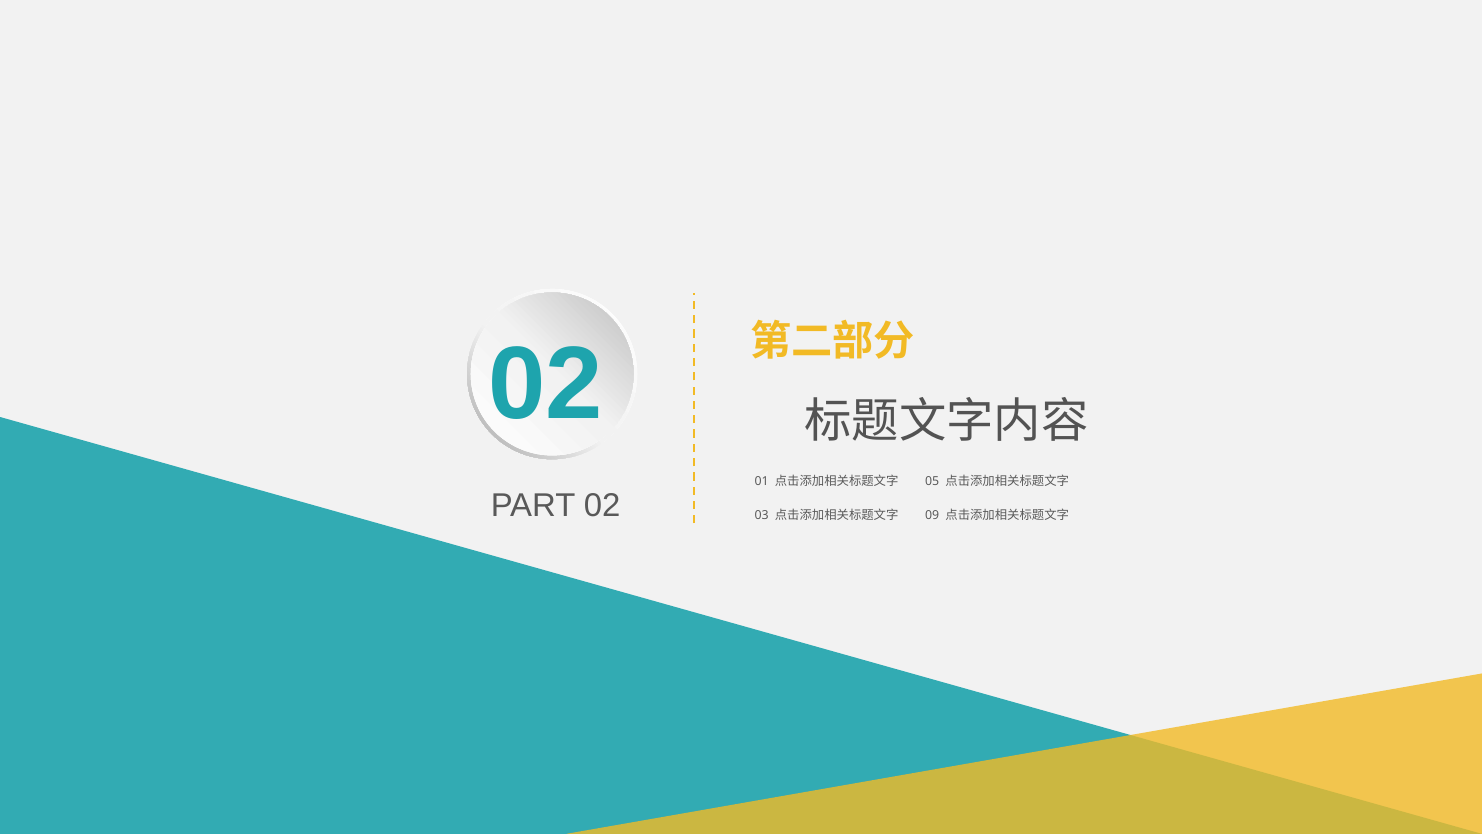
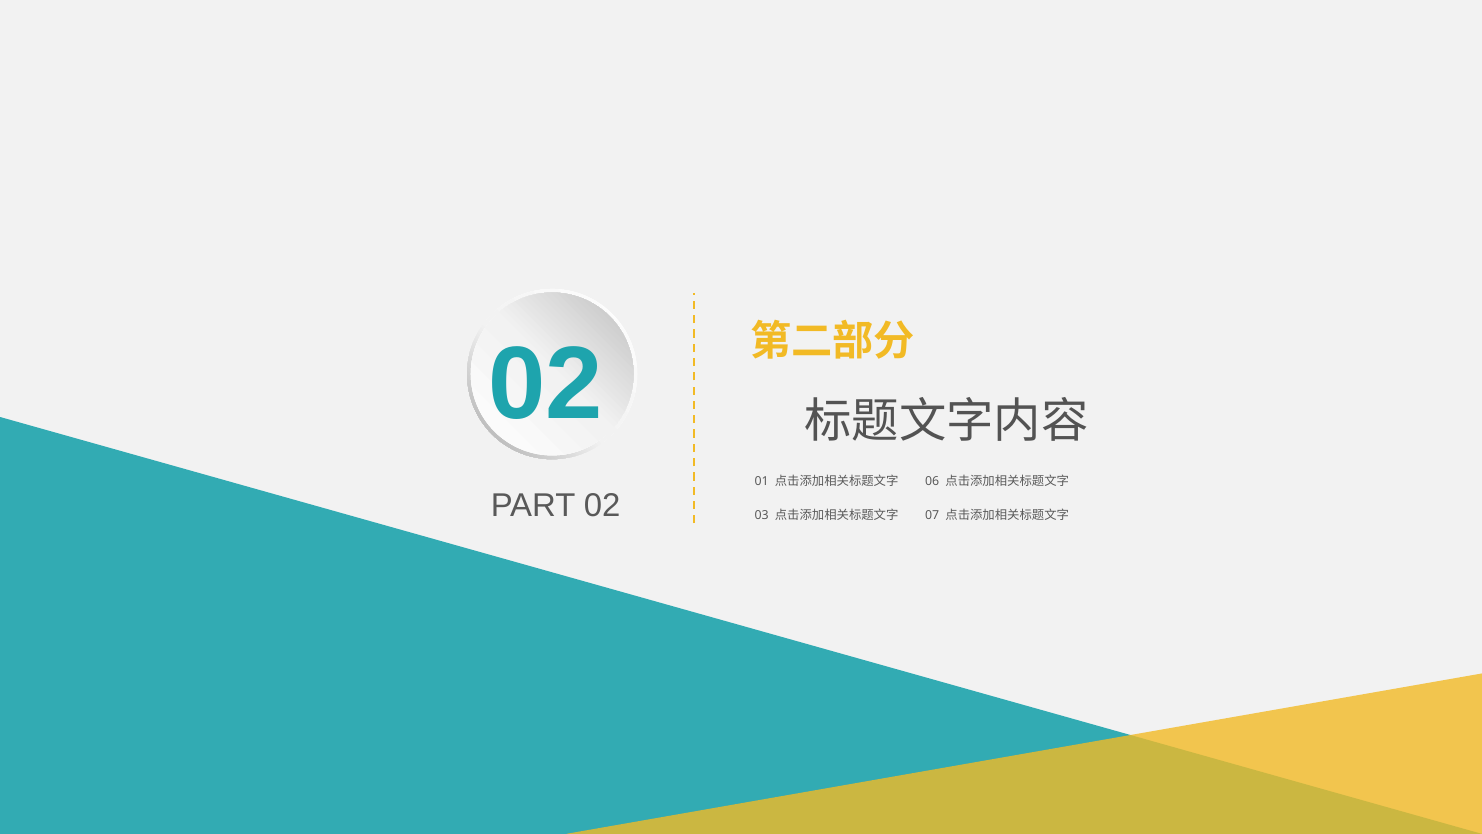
05: 05 -> 06 (932, 482)
09: 09 -> 07 (932, 515)
